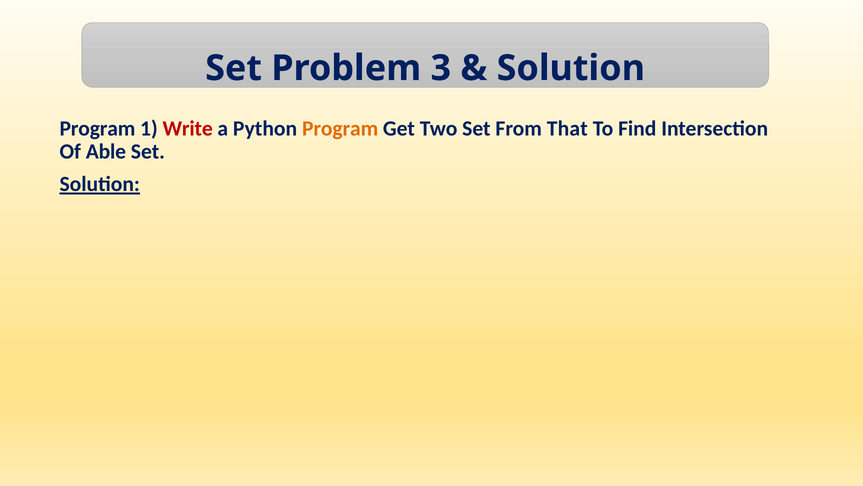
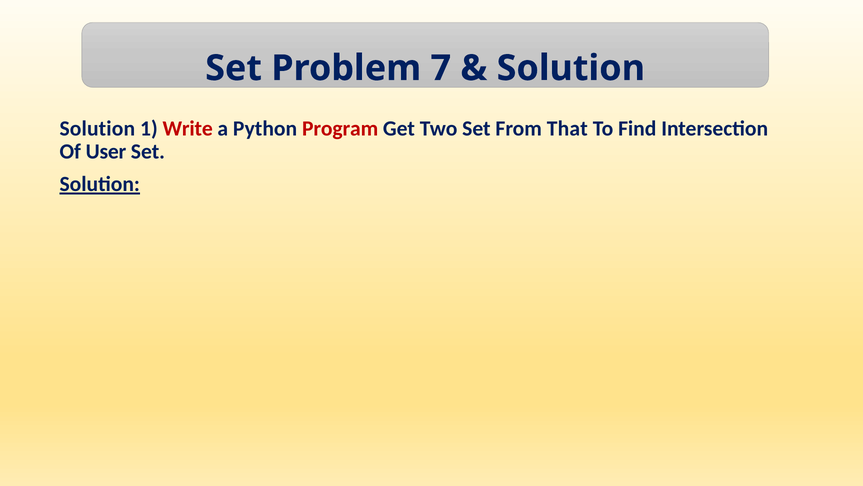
3: 3 -> 7 (441, 68)
Program: Program -> Solution (97, 128)
Program colour: orange -> red (340, 128)
Able: Able -> User (106, 152)
